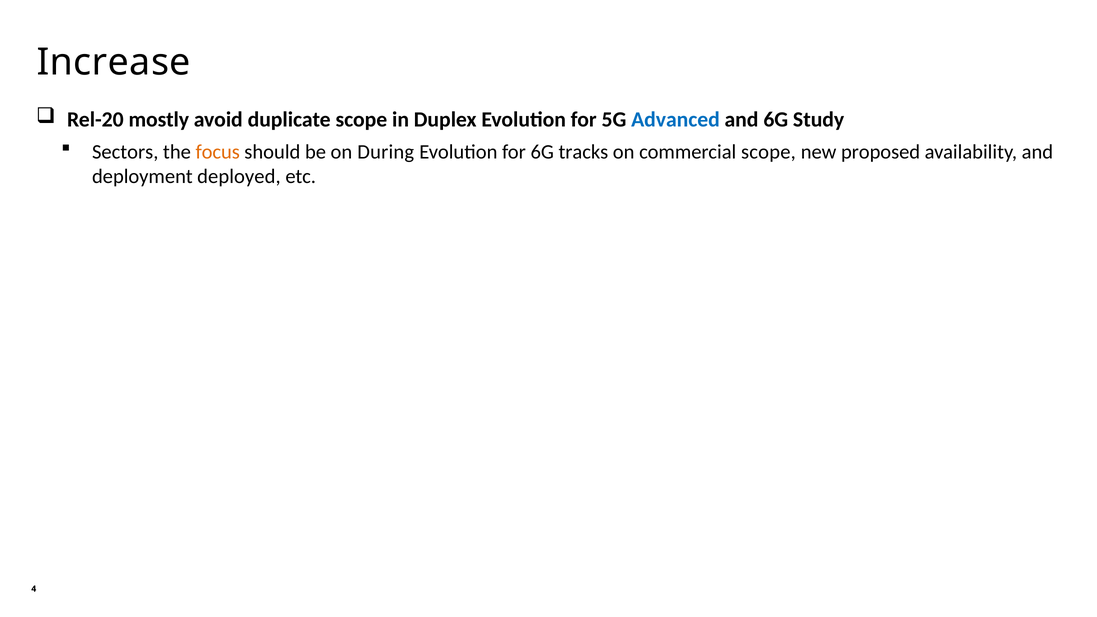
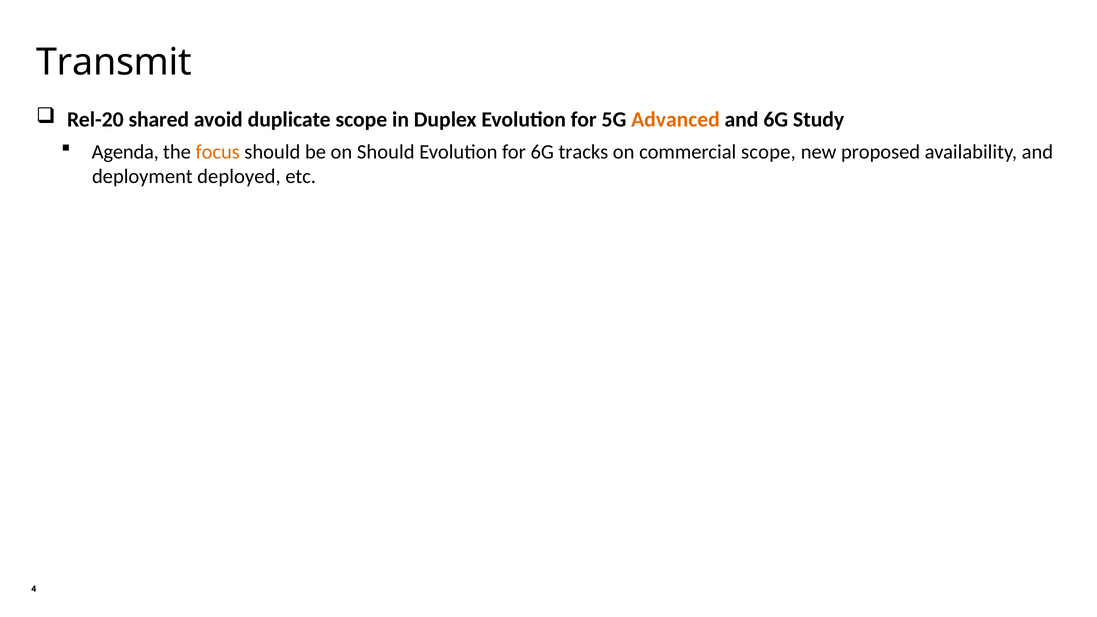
Increase: Increase -> Transmit (114, 62)
mostly: mostly -> shared (159, 120)
Advanced colour: blue -> orange (675, 120)
Sectors: Sectors -> Agenda (125, 152)
on During: During -> Should (386, 152)
